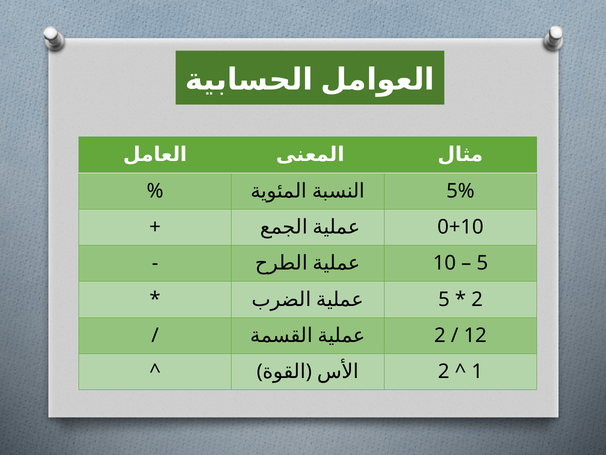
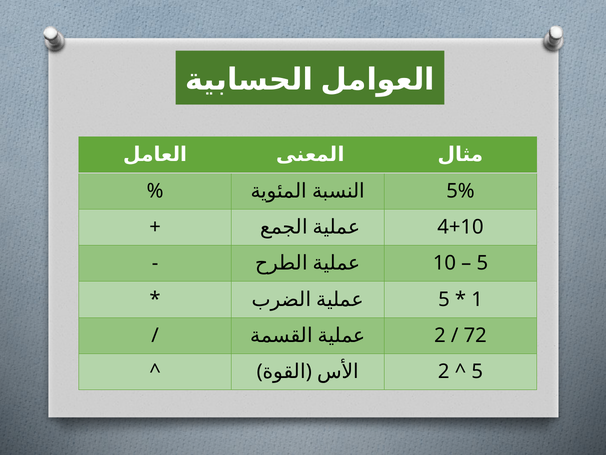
0+10: 0+10 -> 4+10 (460, 227)
2: 2 -> 1 (477, 299)
12: 12 -> 72 (475, 335)
1: 1 -> 5 (477, 371)
